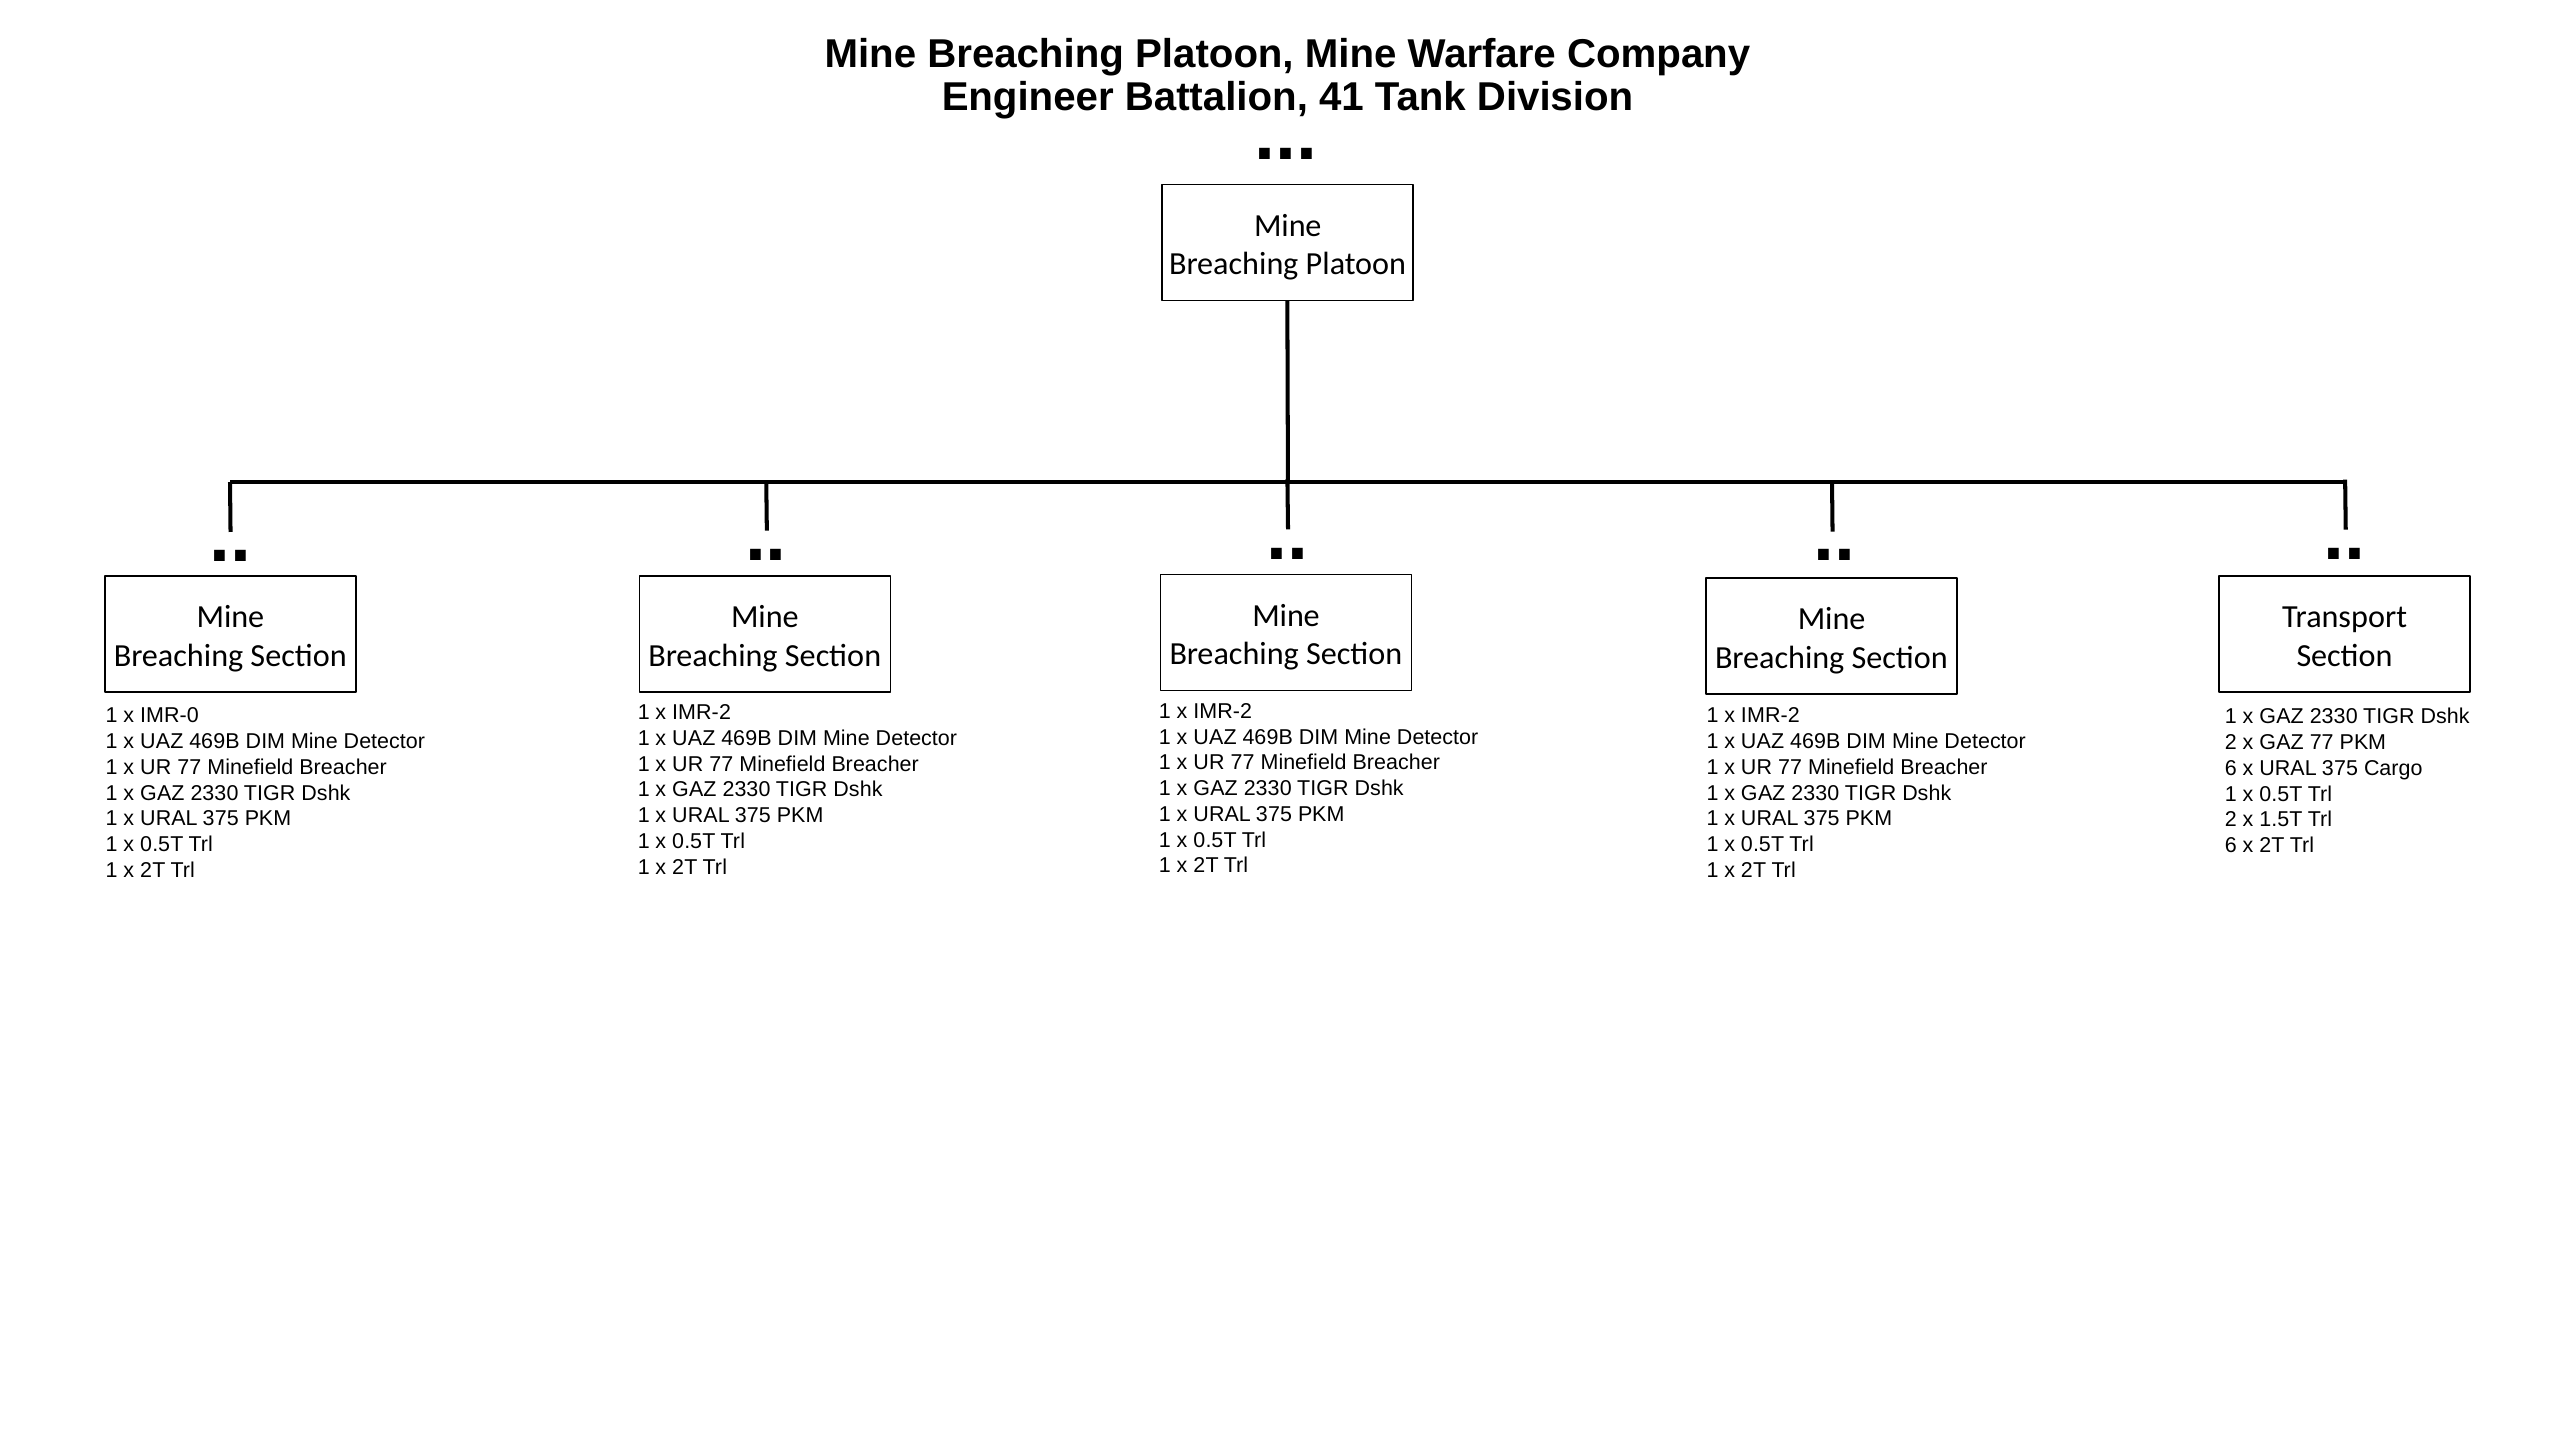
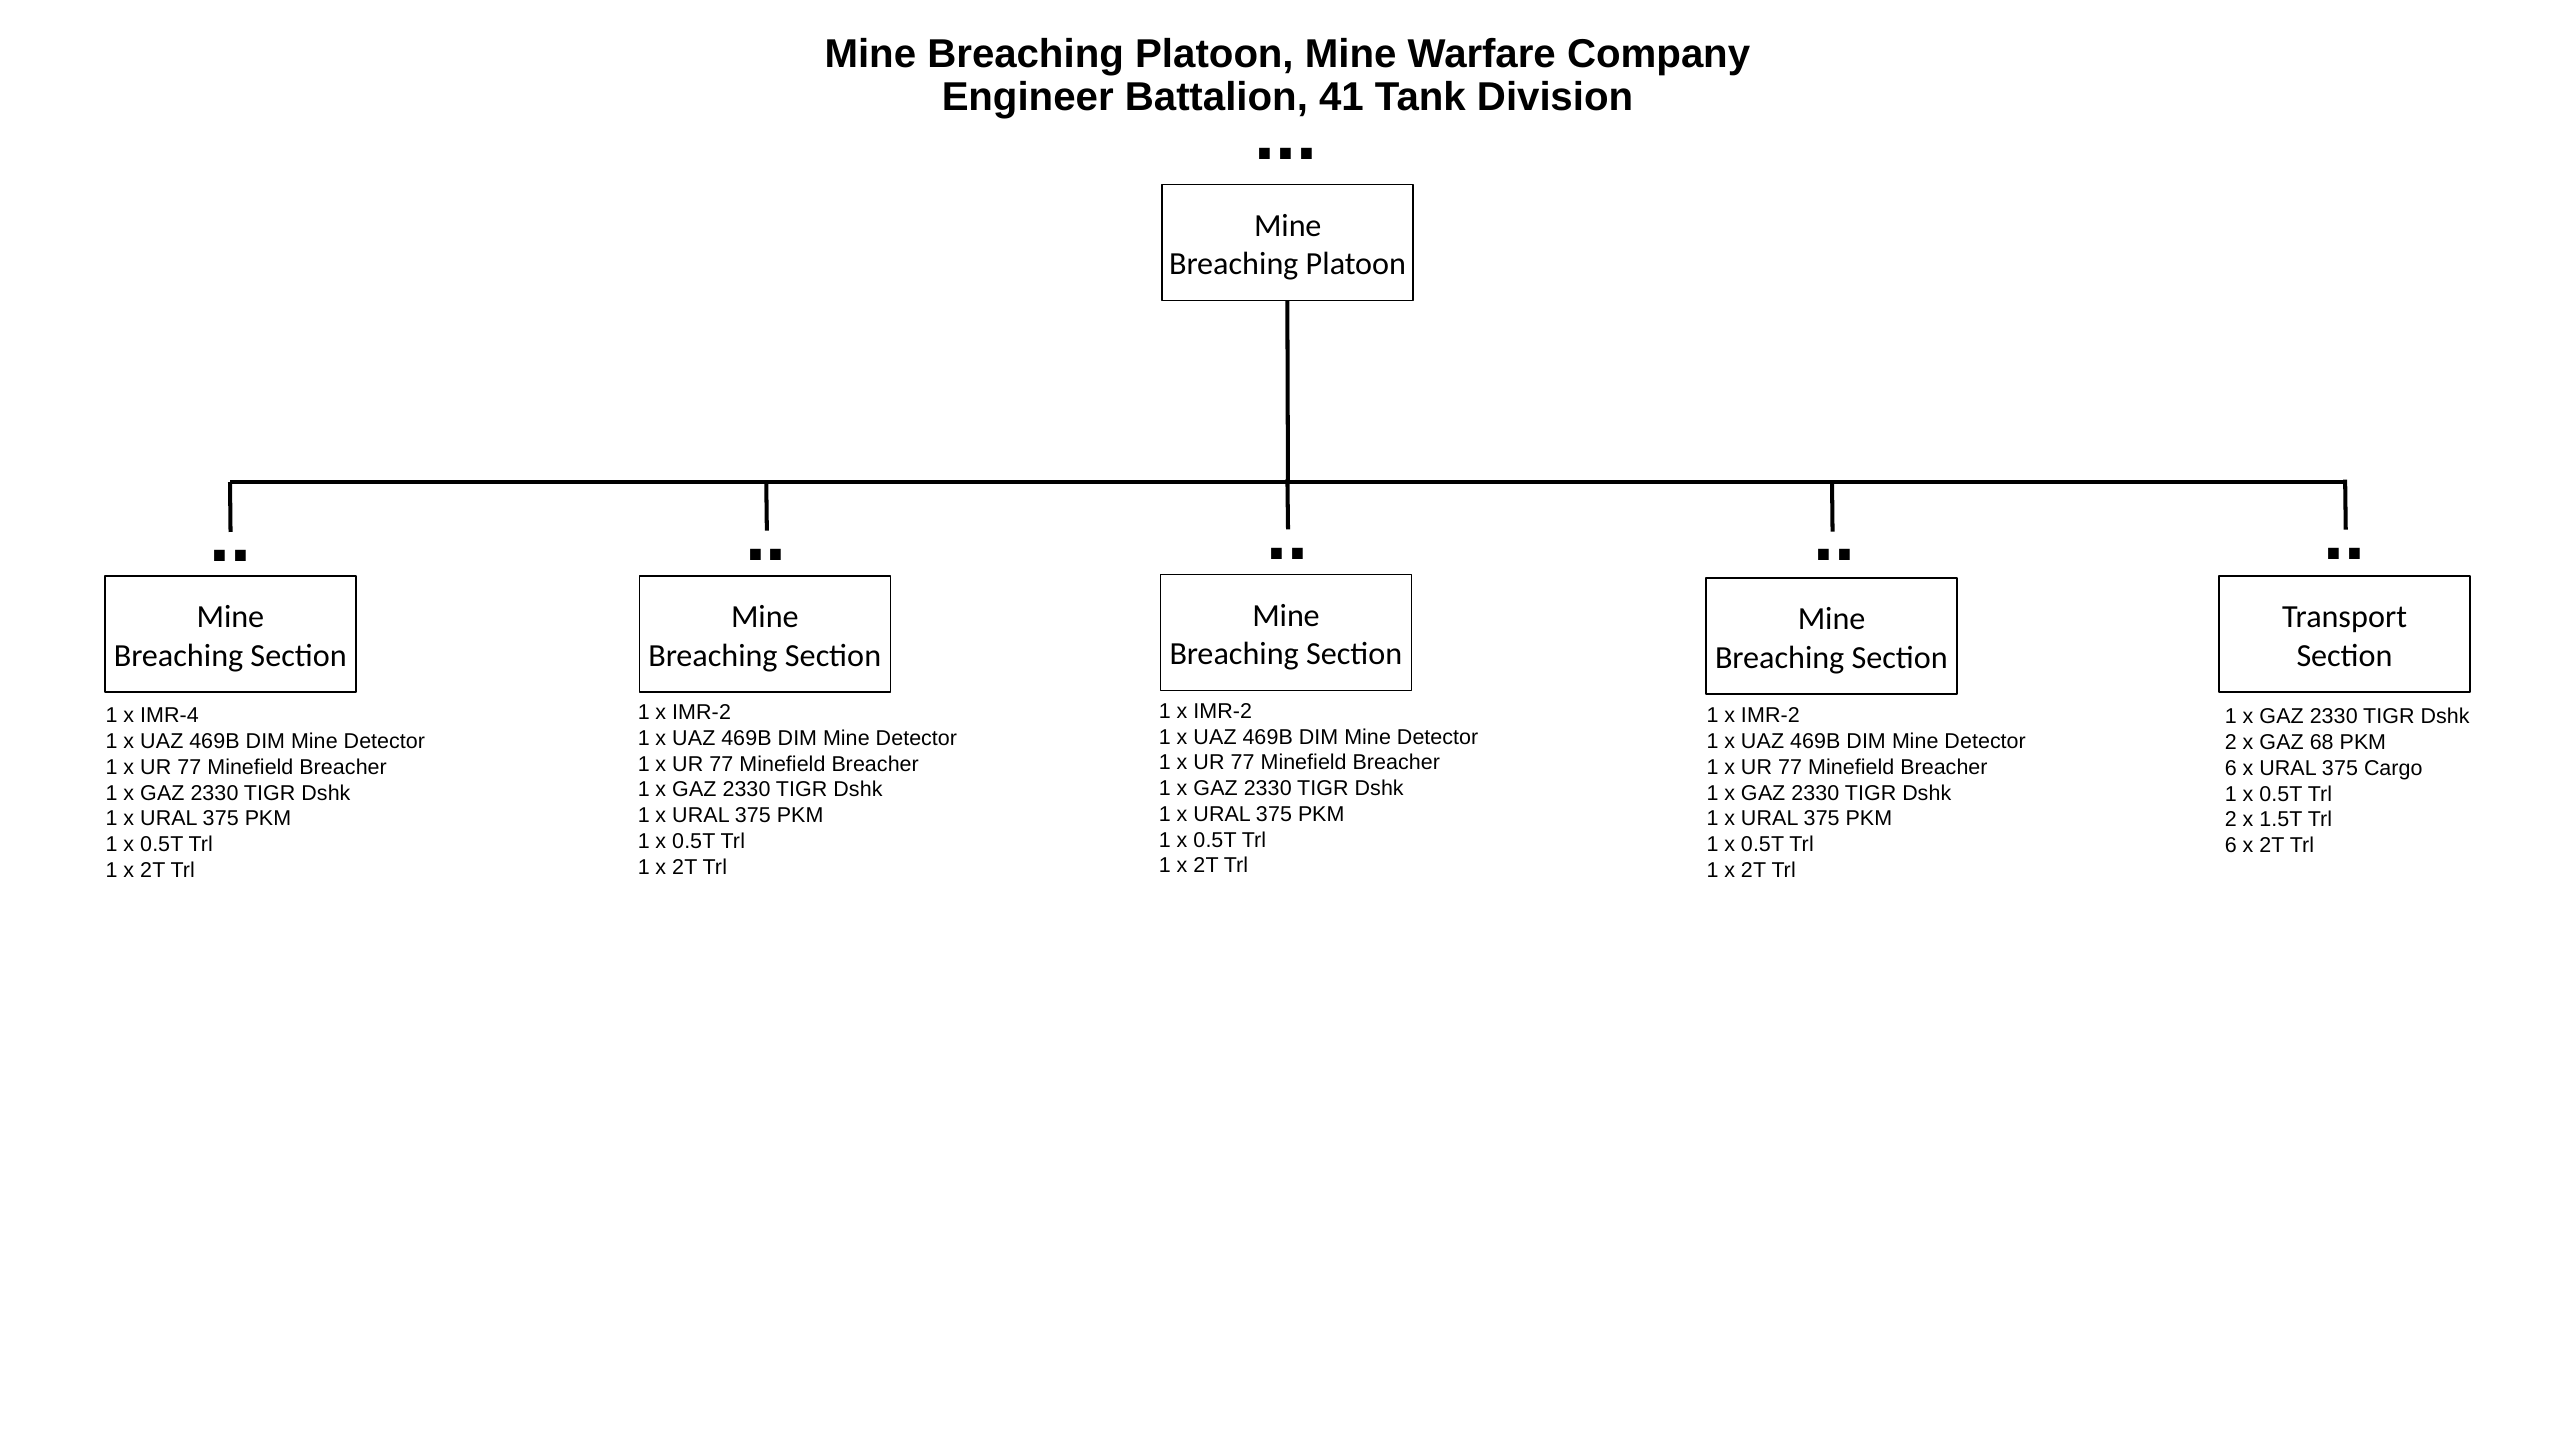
IMR-0: IMR-0 -> IMR-4 (169, 716)
GAZ 77: 77 -> 68 (2322, 743)
